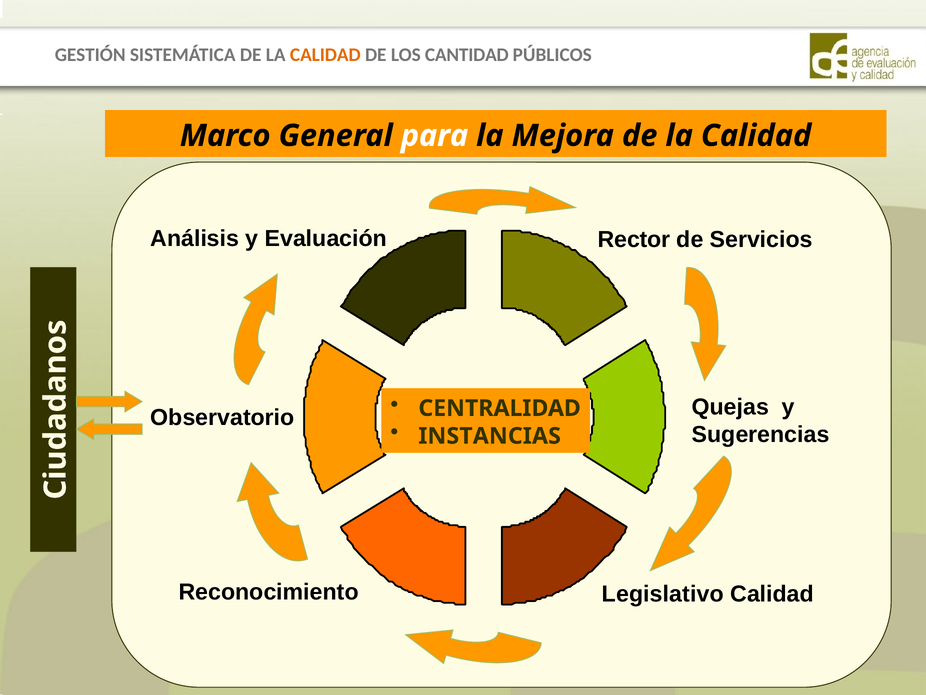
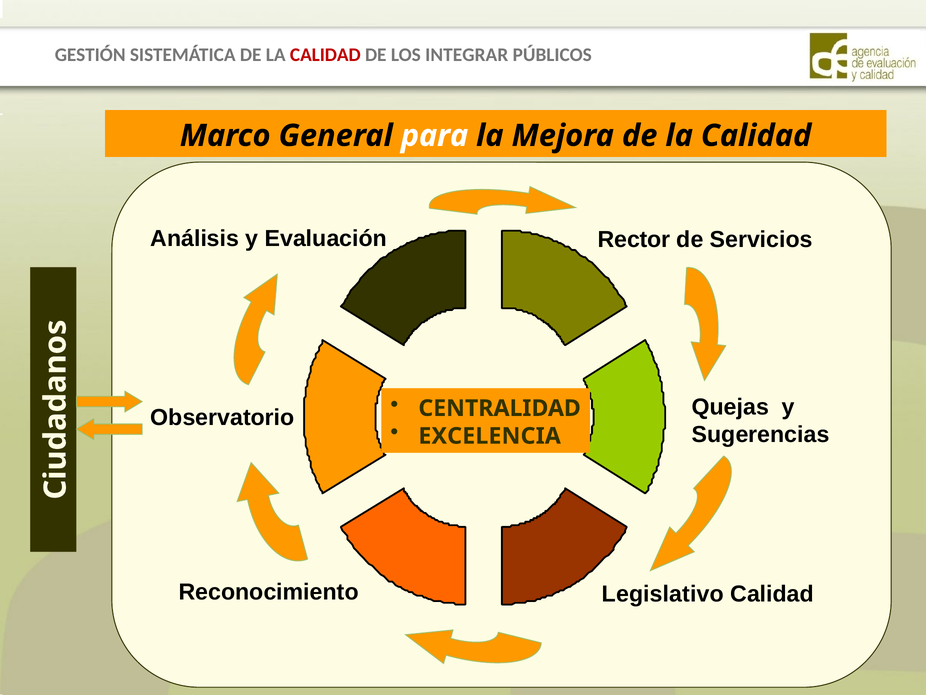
CALIDAD colour: orange -> red (325, 55)
CANTIDAD: CANTIDAD -> INTEGRAR (467, 55)
INSTANCIAS: INSTANCIAS -> EXCELENCIA (490, 436)
